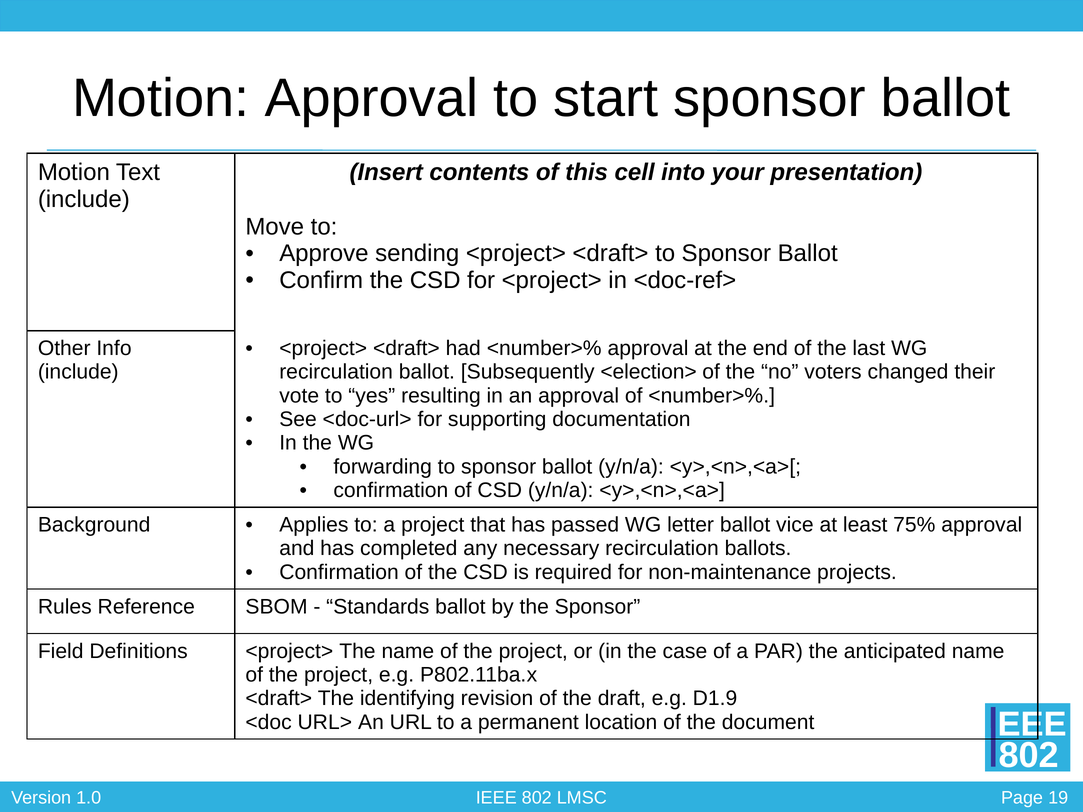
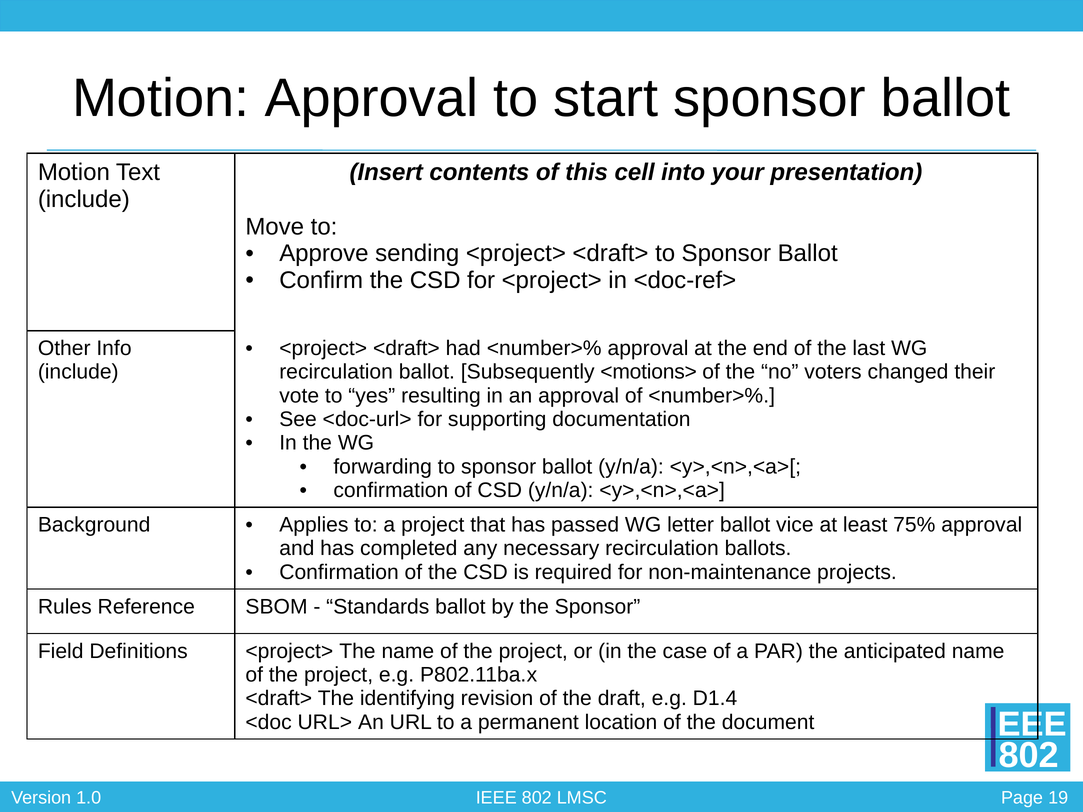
<election>: <election> -> <motions> (649, 372)
D1.9: D1.9 -> D1.4 (715, 699)
